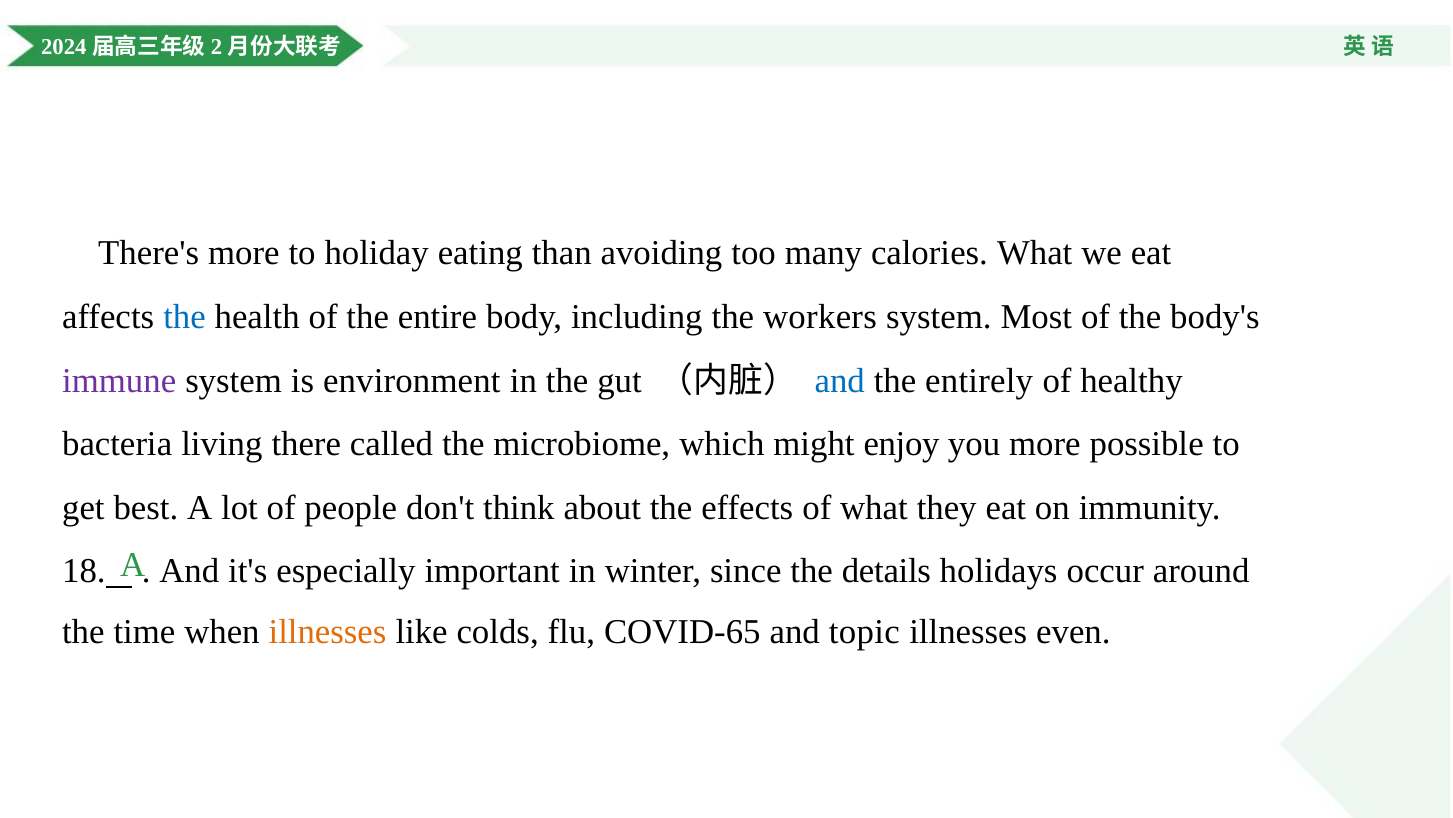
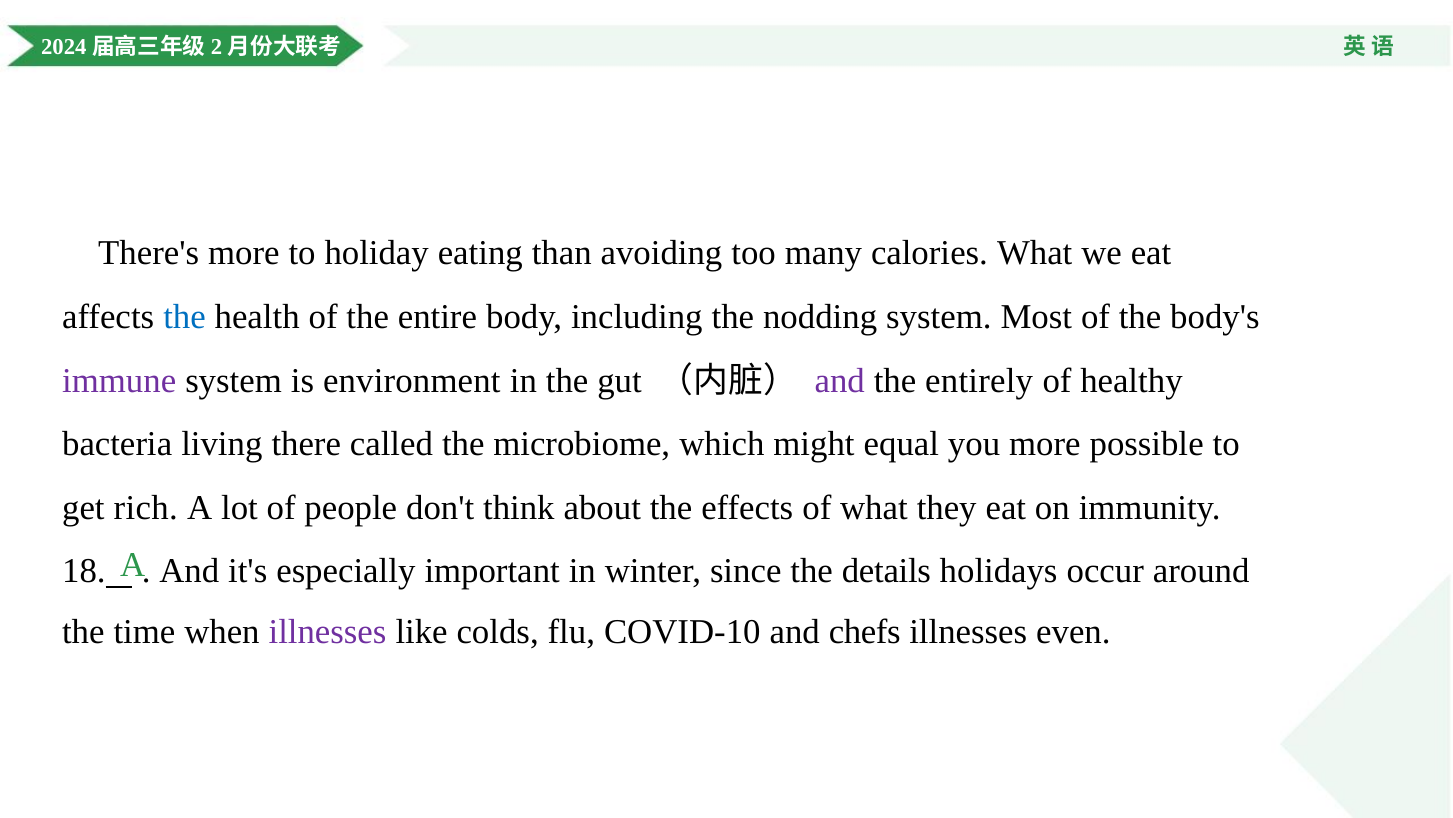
workers: workers -> nodding (820, 317)
and colour: blue -> purple (840, 380)
enjoy: enjoy -> equal (901, 444)
best: best -> rich (146, 507)
illnesses colour: orange -> purple (328, 632)
COVID-65: COVID-65 -> COVID-10 (682, 632)
topic: topic -> chefs (865, 632)
